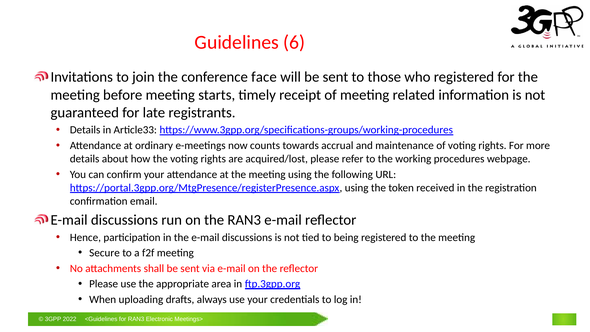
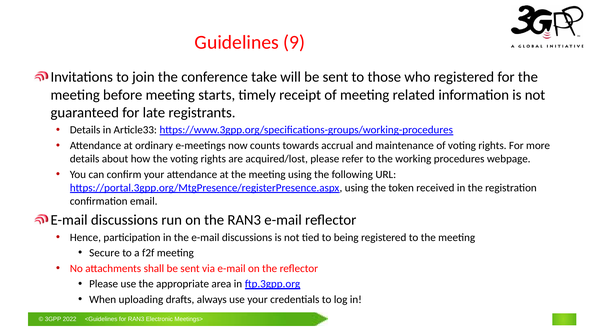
6: 6 -> 9 (294, 42)
face: face -> take (264, 77)
